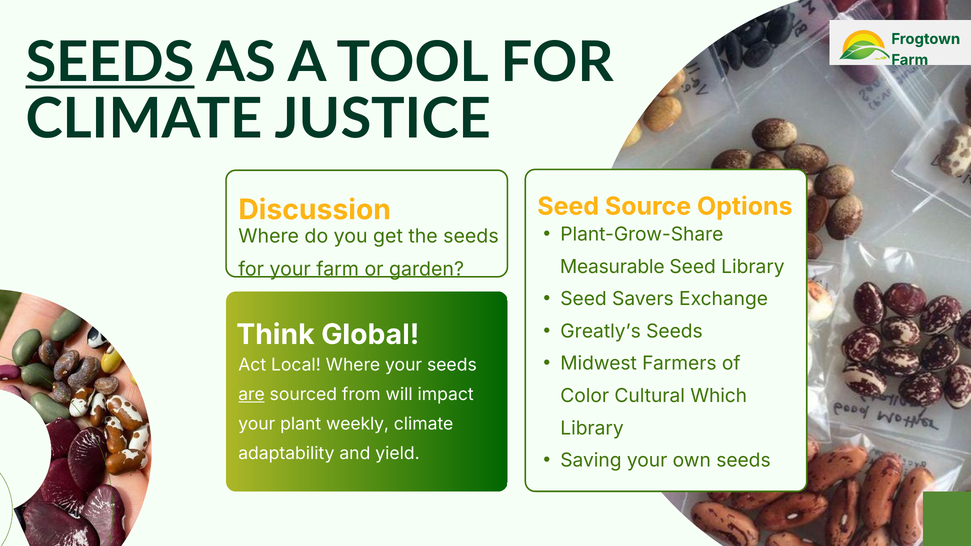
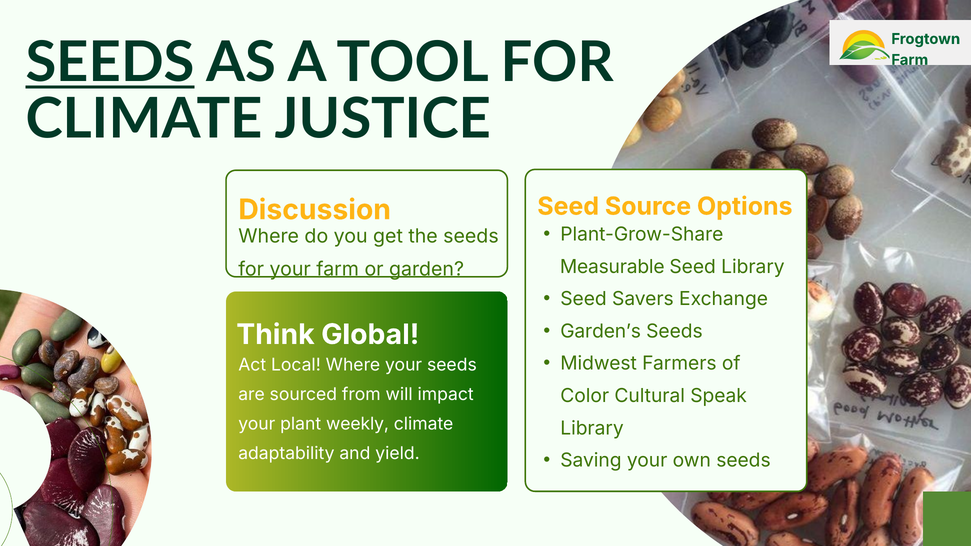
Greatly’s: Greatly’s -> Garden’s (601, 332)
are underline: present -> none (252, 395)
Which: Which -> Speak (719, 396)
